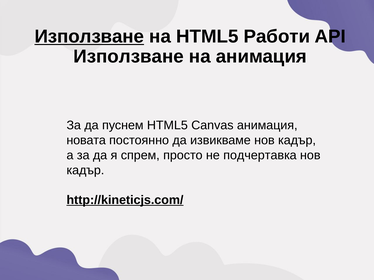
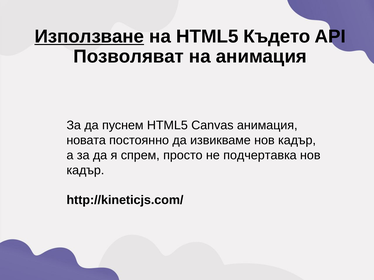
Работи: Работи -> Където (277, 36)
Използване: Използване -> Позволяват (129, 57)
http://kineticjs.com/ underline: present -> none (125, 200)
